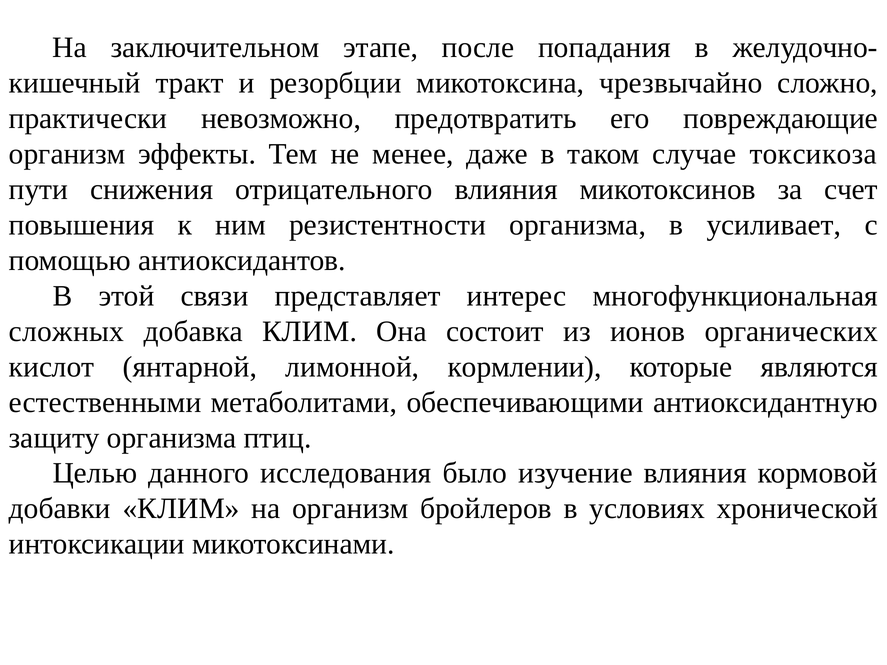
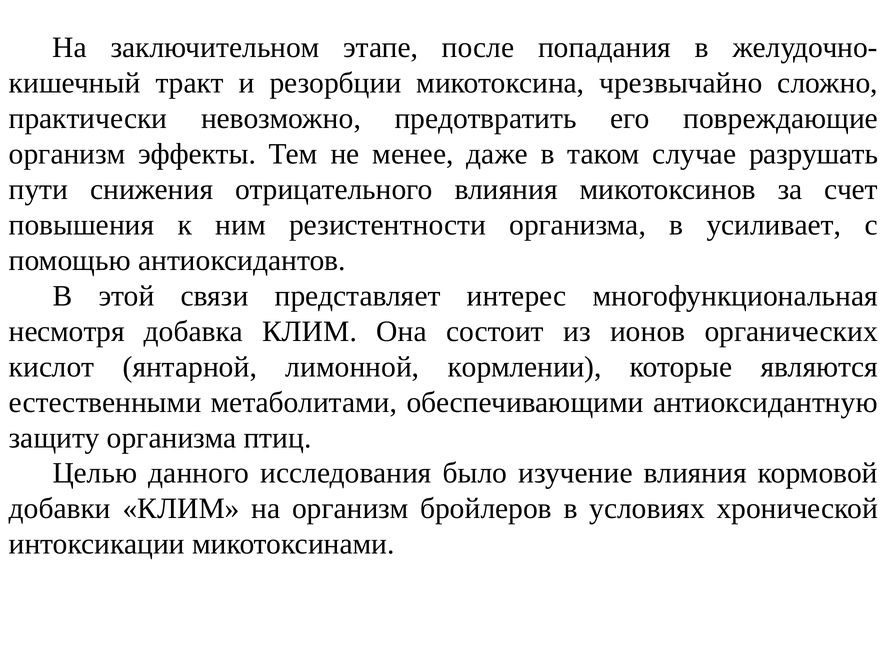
токсикоза: токсикоза -> разрушать (814, 154)
сложных: сложных -> несмотря (67, 331)
